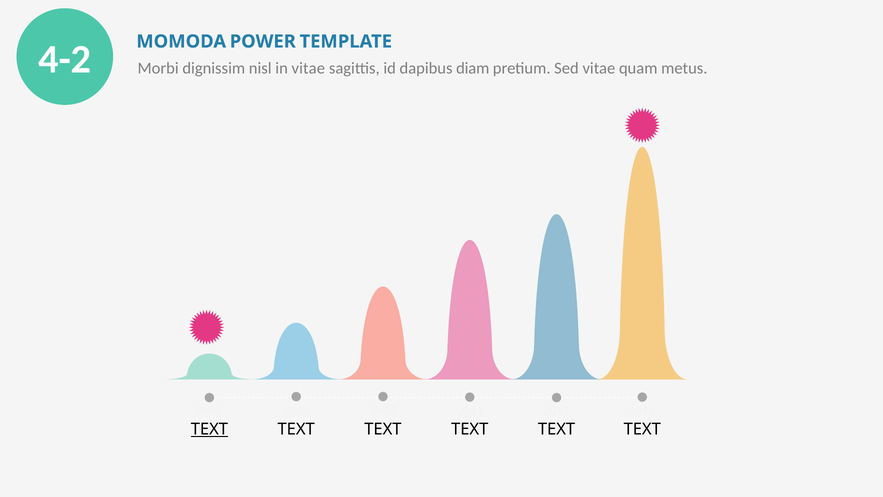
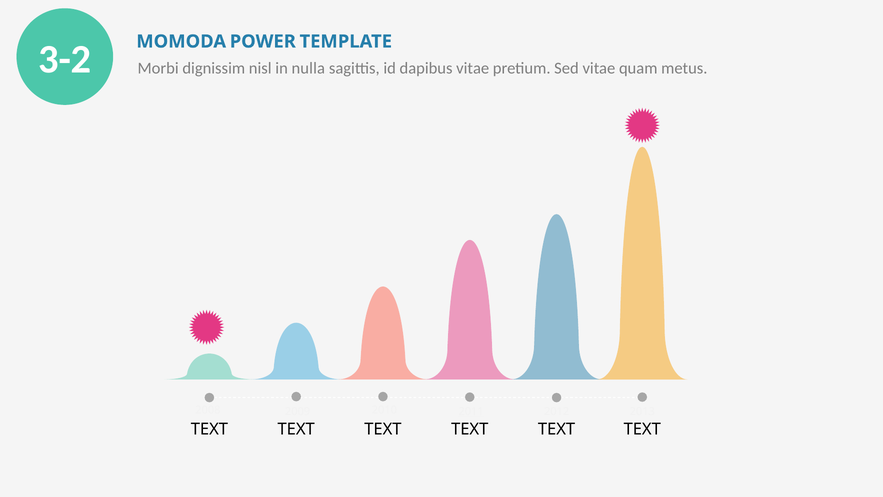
4-2: 4-2 -> 3-2 (65, 59)
in vitae: vitae -> nulla (308, 68)
dapibus diam: diam -> vitae (473, 68)
TEXT underline: present -> none (209, 429)
